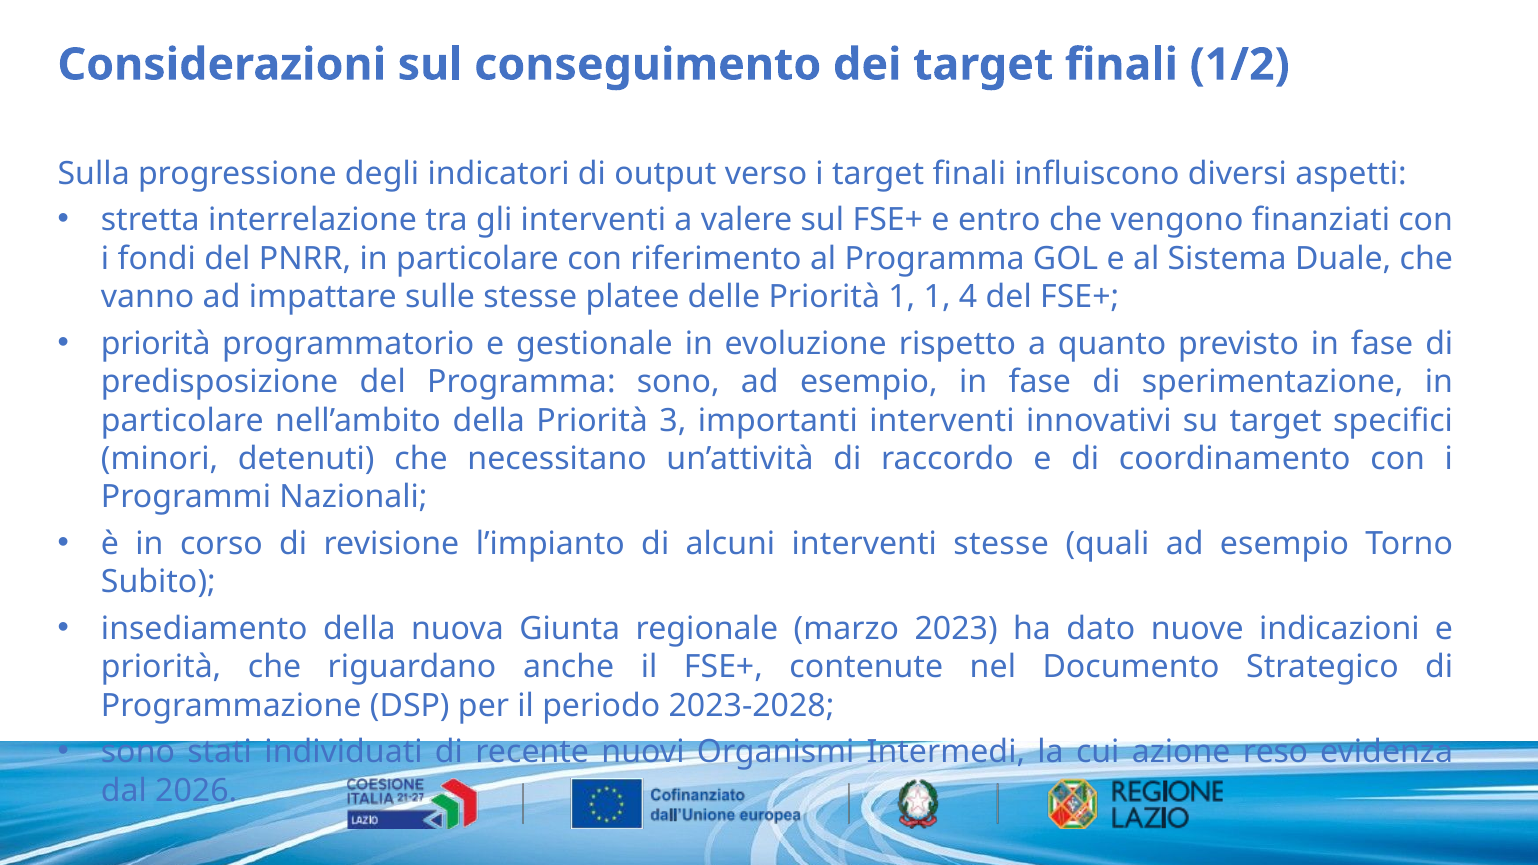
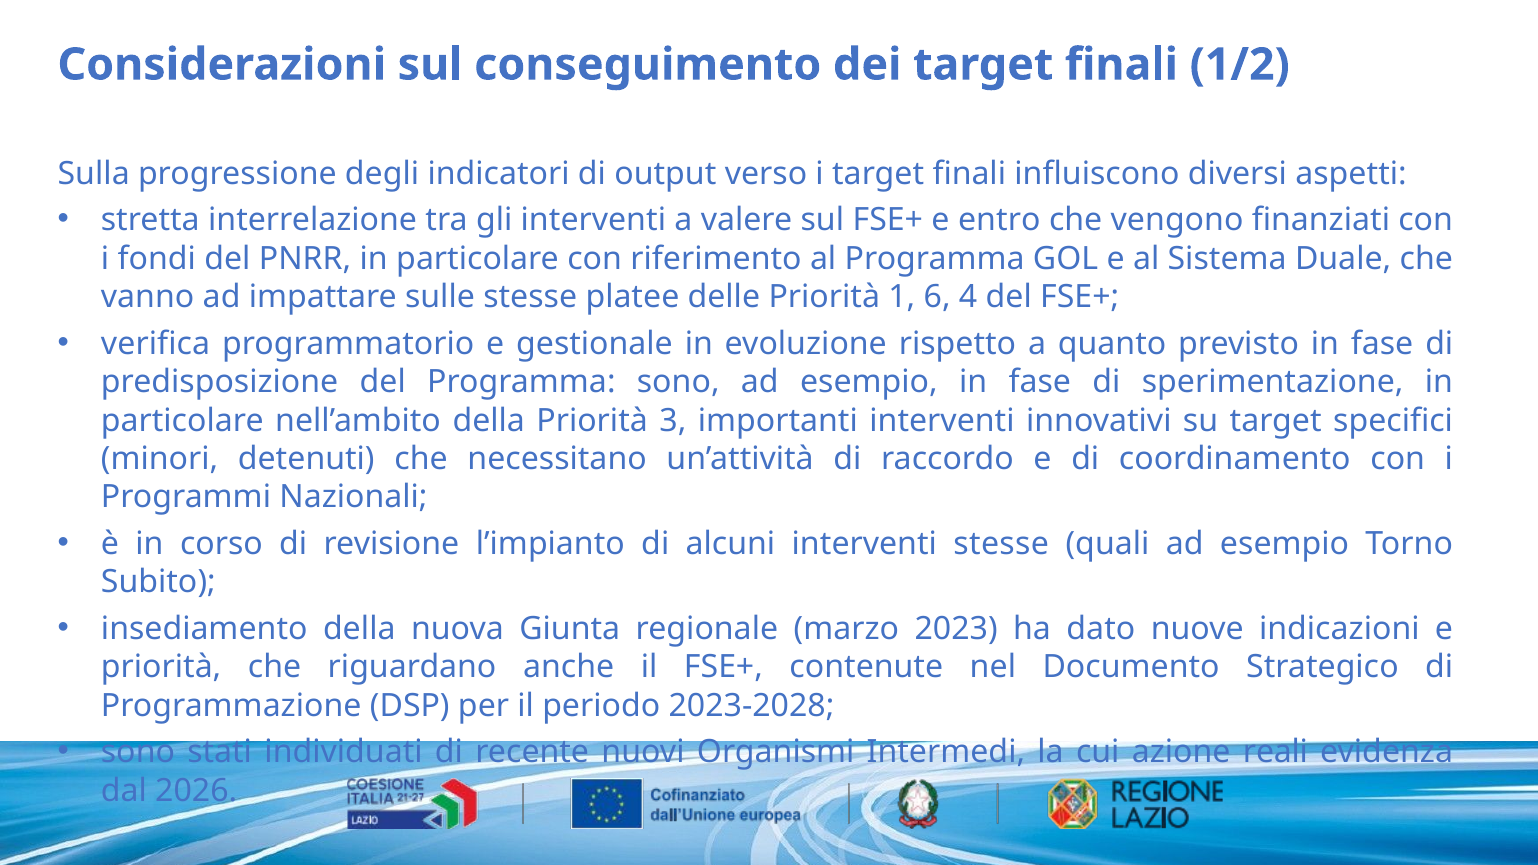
1 1: 1 -> 6 (937, 297)
priorità: priorità -> verifica (156, 344)
reso: reso -> reali (1275, 752)
